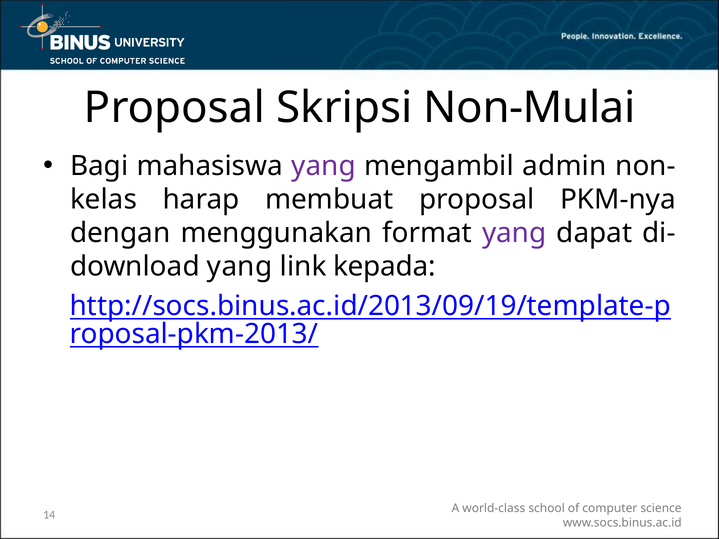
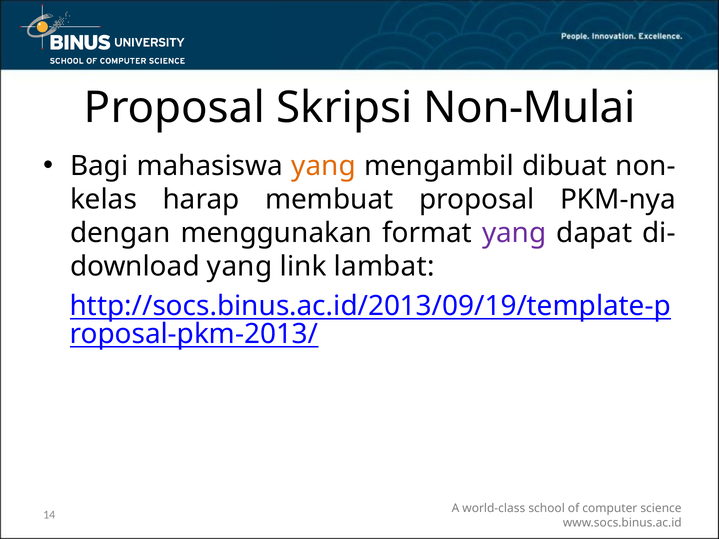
yang colour: purple -> orange (324, 166)
admin: admin -> dibuat (565, 166)
kepada: kepada -> lambat (384, 267)
